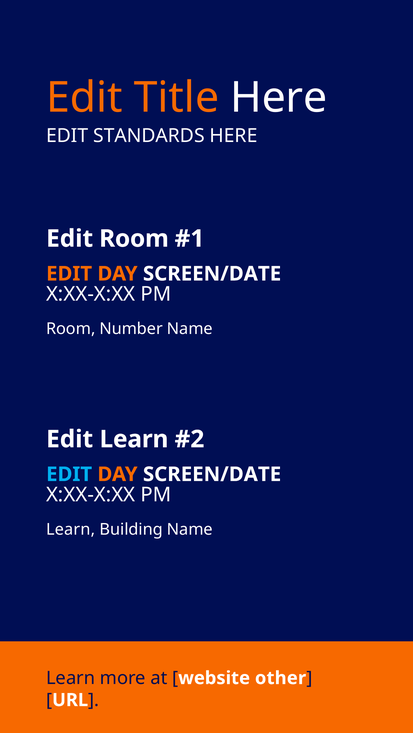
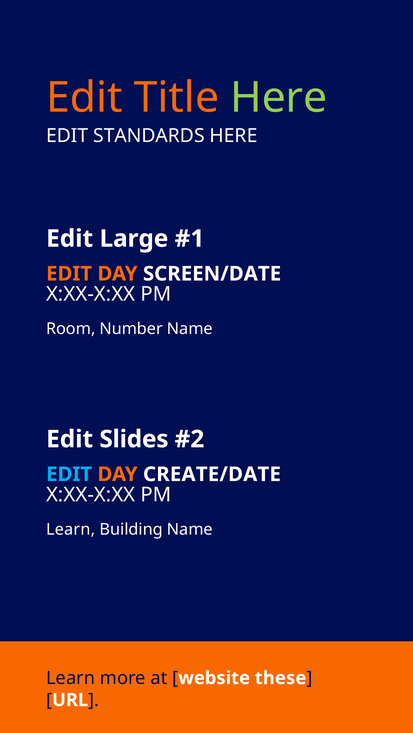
Here colour: white -> light green (279, 98)
Edit Room: Room -> Large (134, 239)
Edit Learn: Learn -> Slides (134, 440)
SCREEN/DATE: SCREEN/DATE -> CREATE/DATE (212, 475)
other: other -> these (281, 679)
